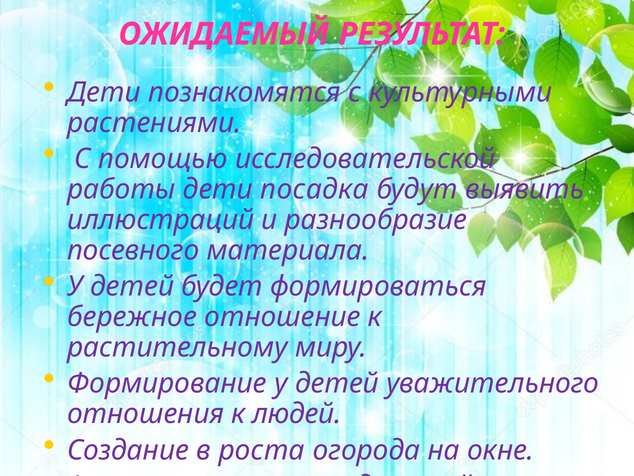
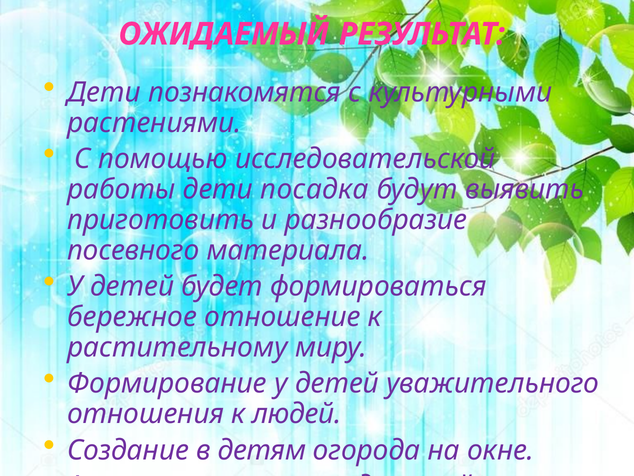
иллюстраций: иллюстраций -> приготовить (161, 220)
роста: роста -> детям (262, 450)
